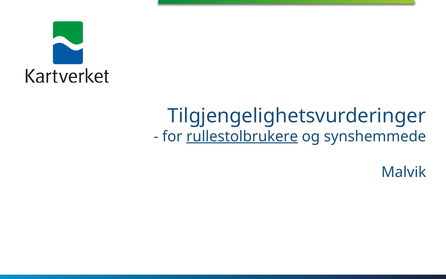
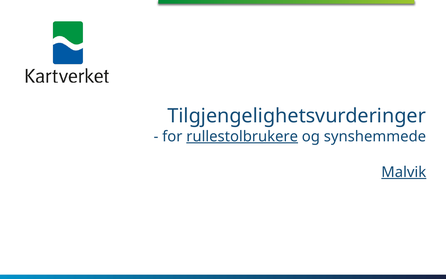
Malvik underline: none -> present (404, 172)
